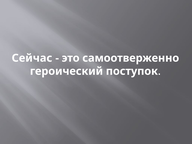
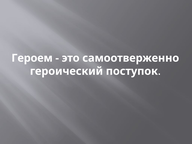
Сейчас: Сейчас -> Героем (32, 58)
